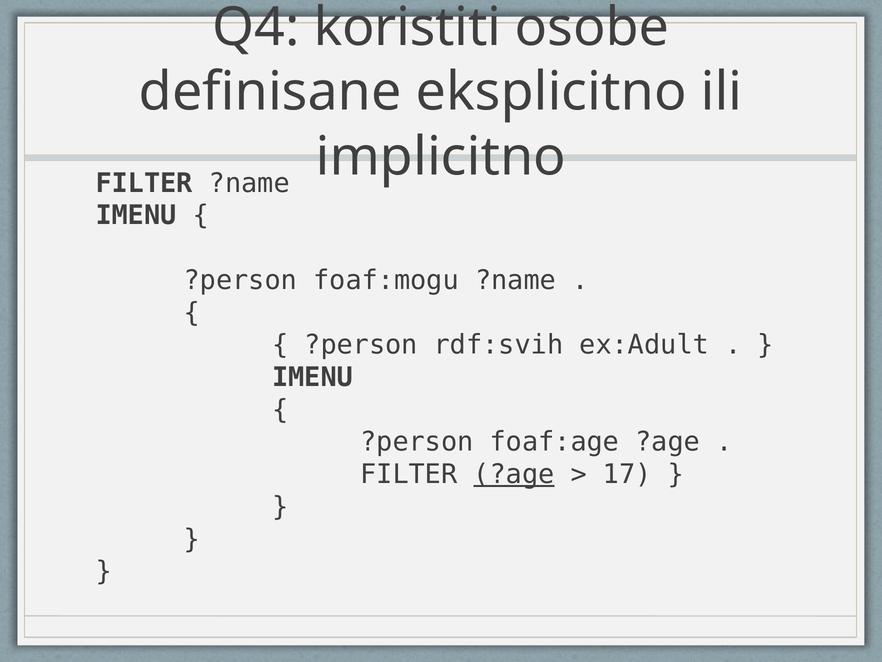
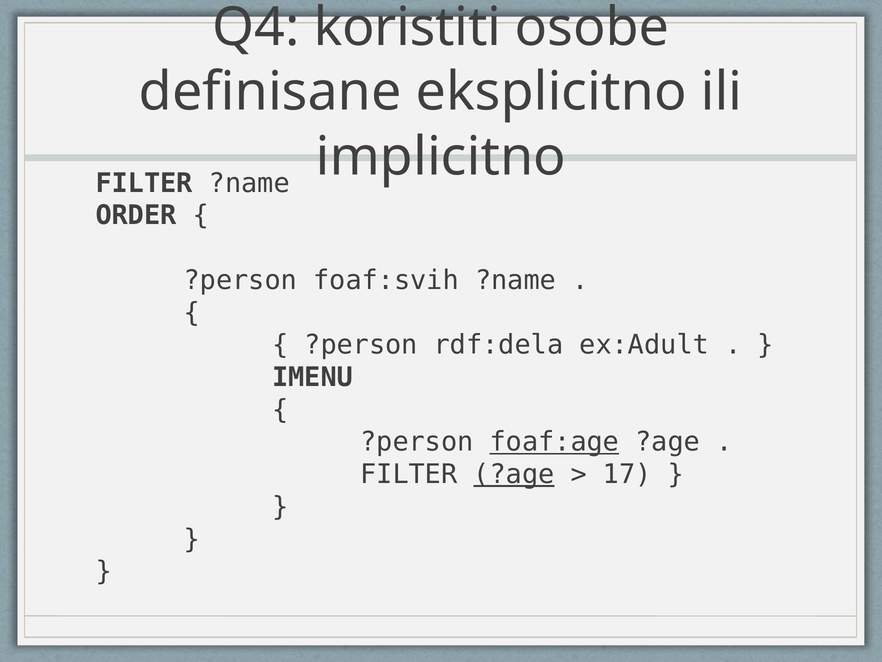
IMENU: IMENU -> ORDER (136, 215)
foaf:mogu: foaf:mogu -> foaf:svih (386, 280)
rdf:svih: rdf:svih -> rdf:dela (499, 345)
foaf:age underline: none -> present (554, 442)
